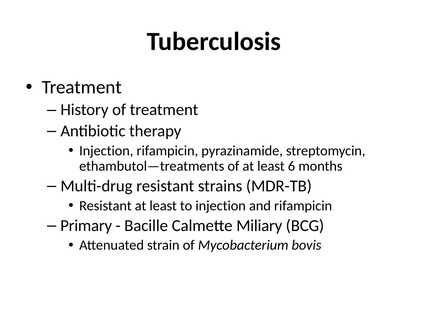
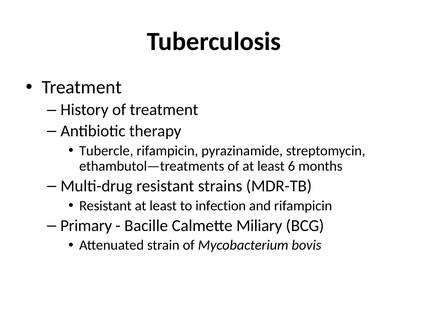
Injection: Injection -> Tubercle (106, 151)
to injection: injection -> infection (221, 206)
